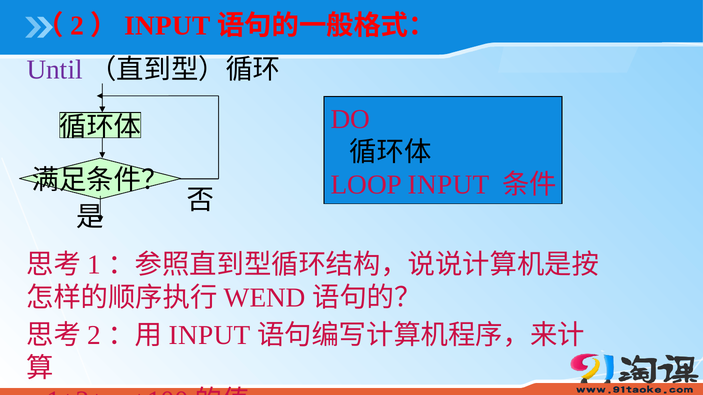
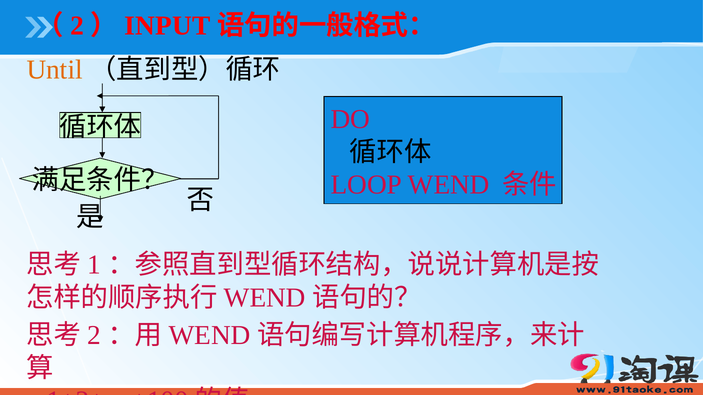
Until colour: purple -> orange (55, 70)
LOOP INPUT: INPUT -> WEND (449, 185)
INPUT: INPUT -> WEND (210, 336)
